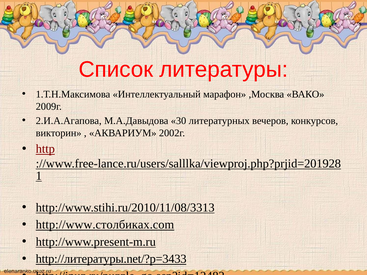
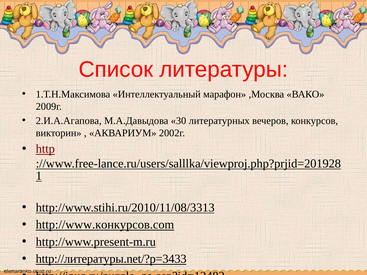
http://www.столбиках.com: http://www.столбиках.com -> http://www.конкурсов.com (105, 225)
